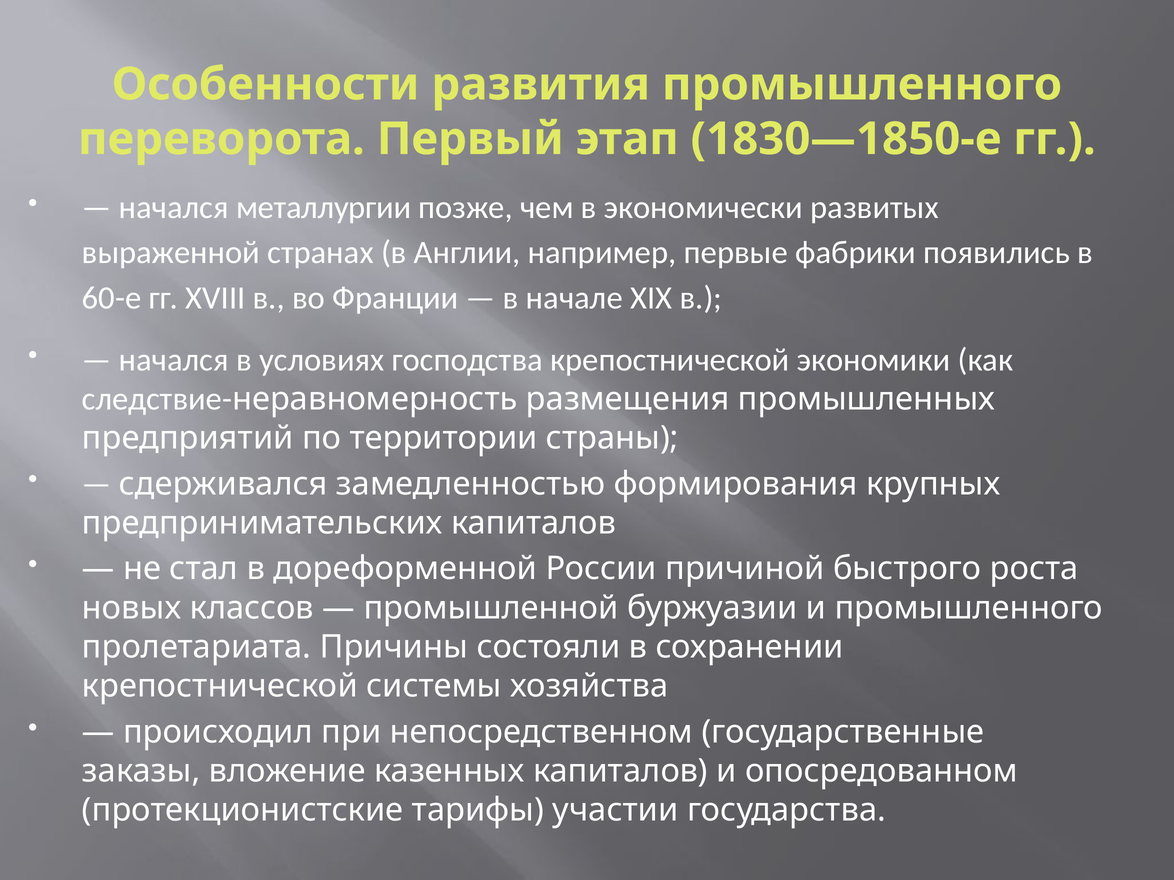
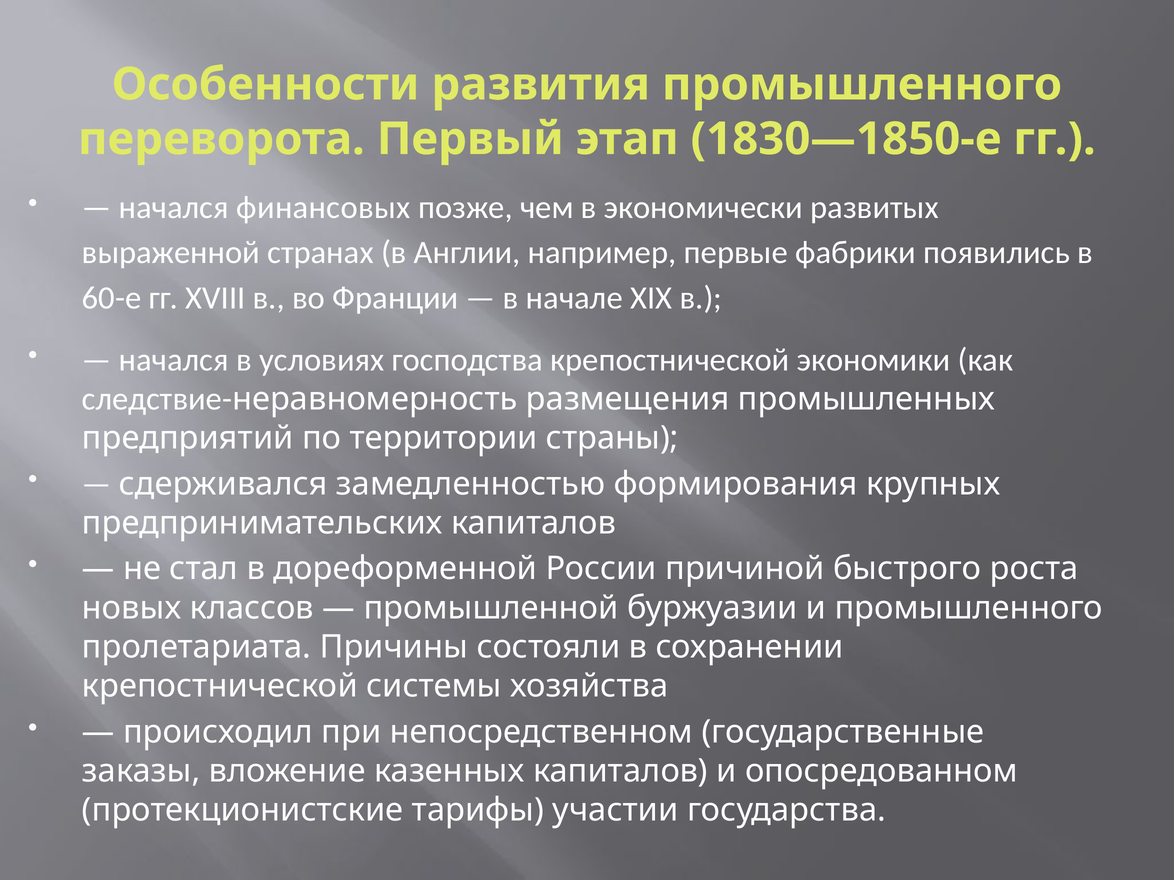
металлургии: металлургии -> финансовых (323, 208)
